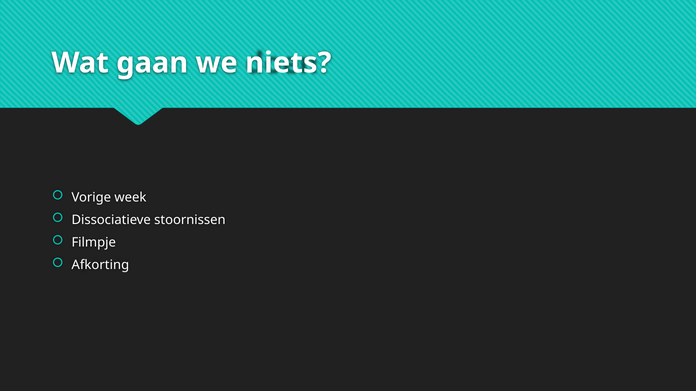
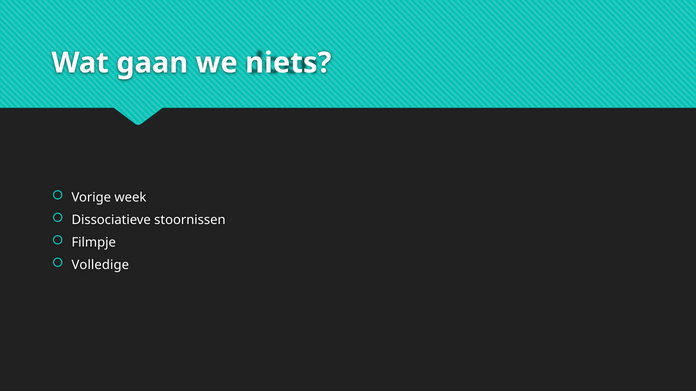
Afkorting: Afkorting -> Volledige (100, 265)
